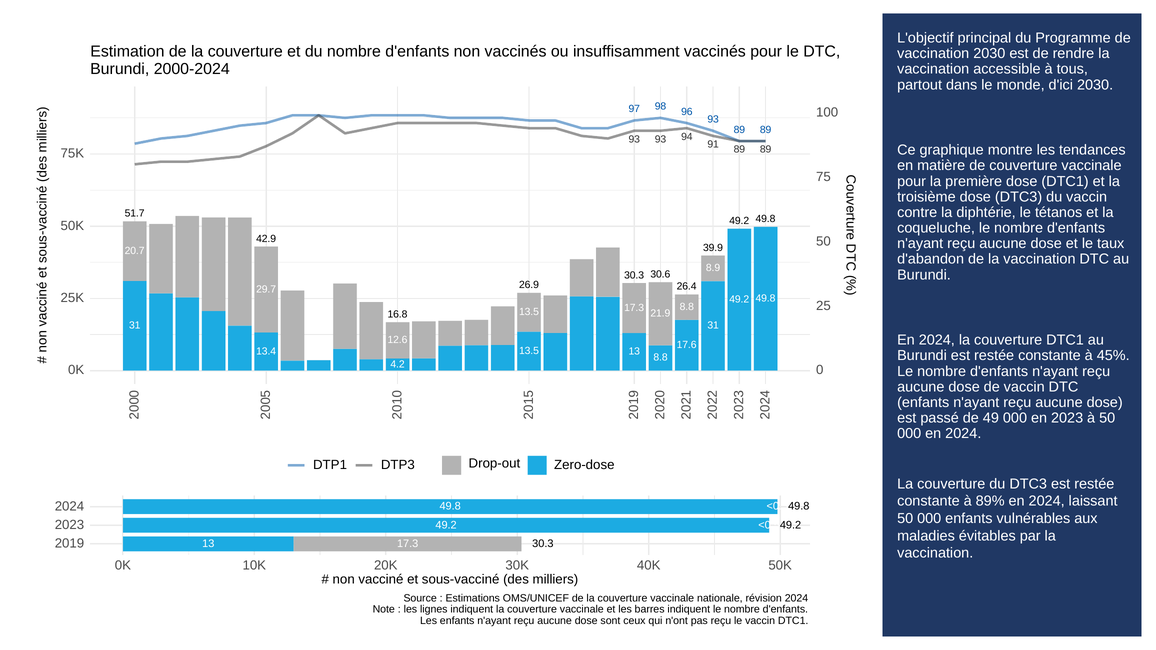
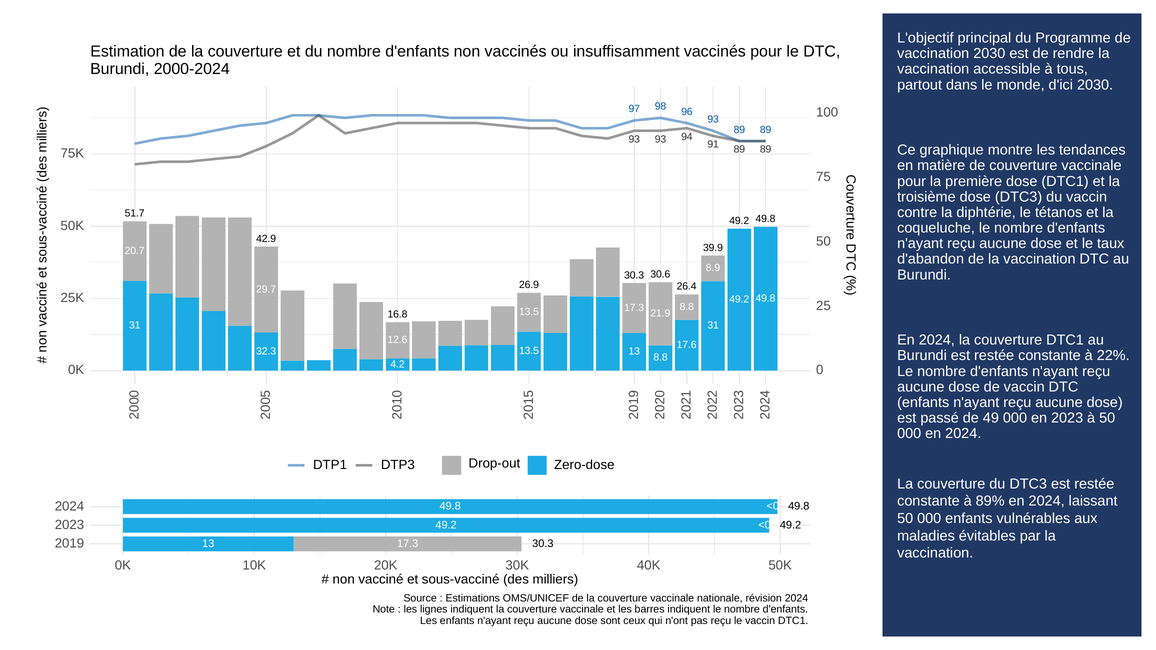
13.4: 13.4 -> 32.3 (266, 351)
45%: 45% -> 22% (1113, 356)
